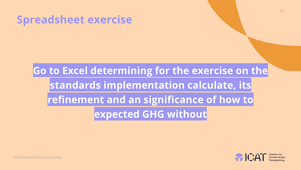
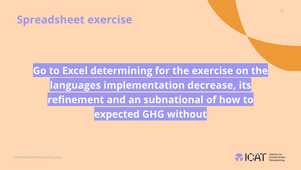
standards: standards -> languages (75, 85)
calculate: calculate -> decrease (212, 85)
significance: significance -> subnational (174, 99)
